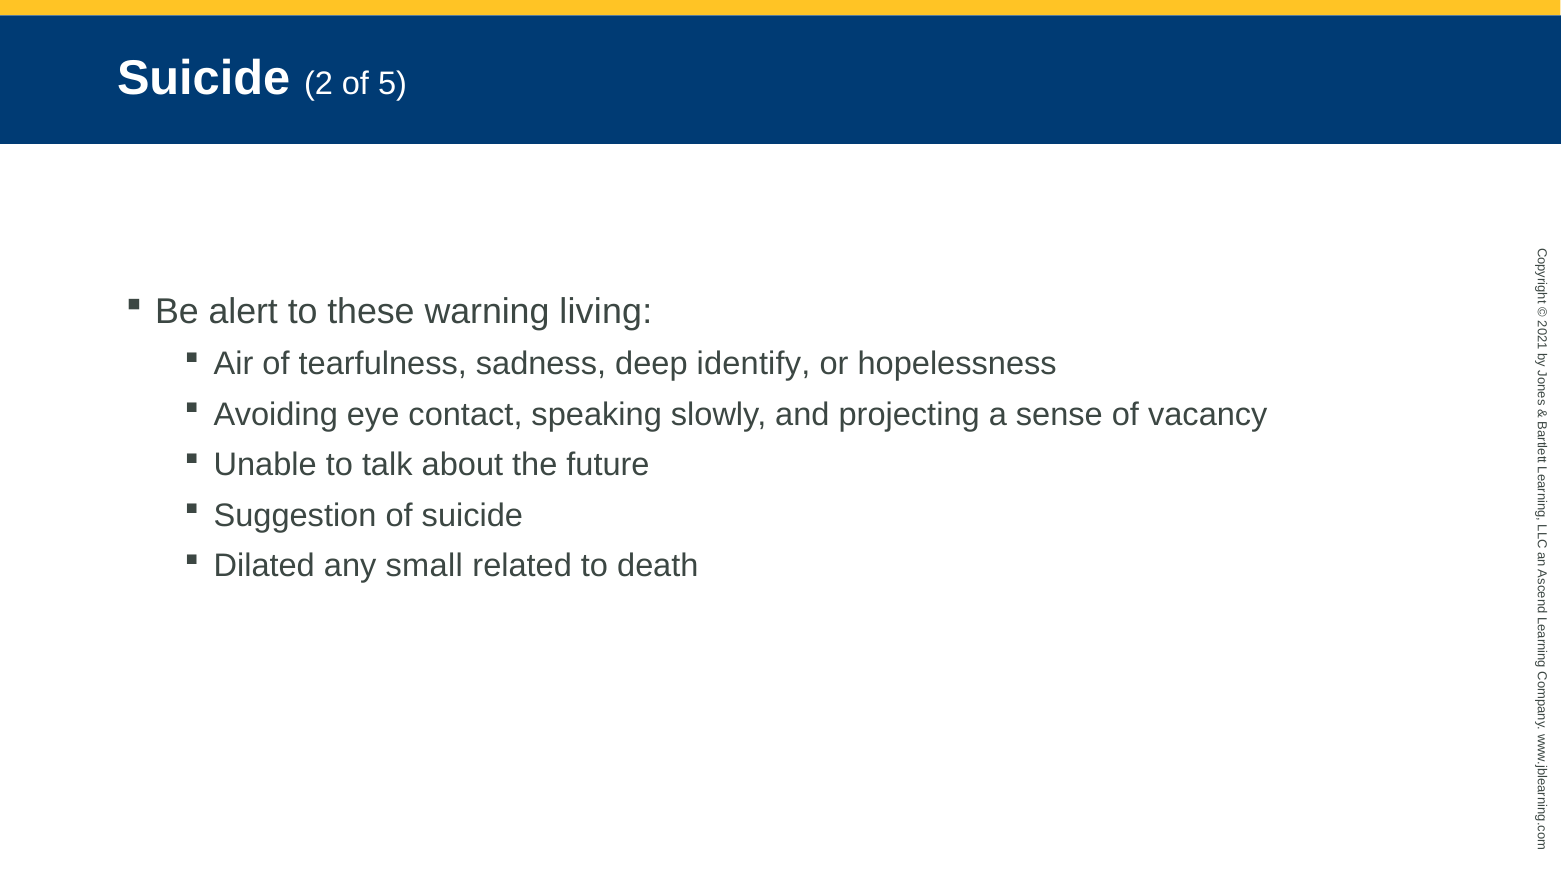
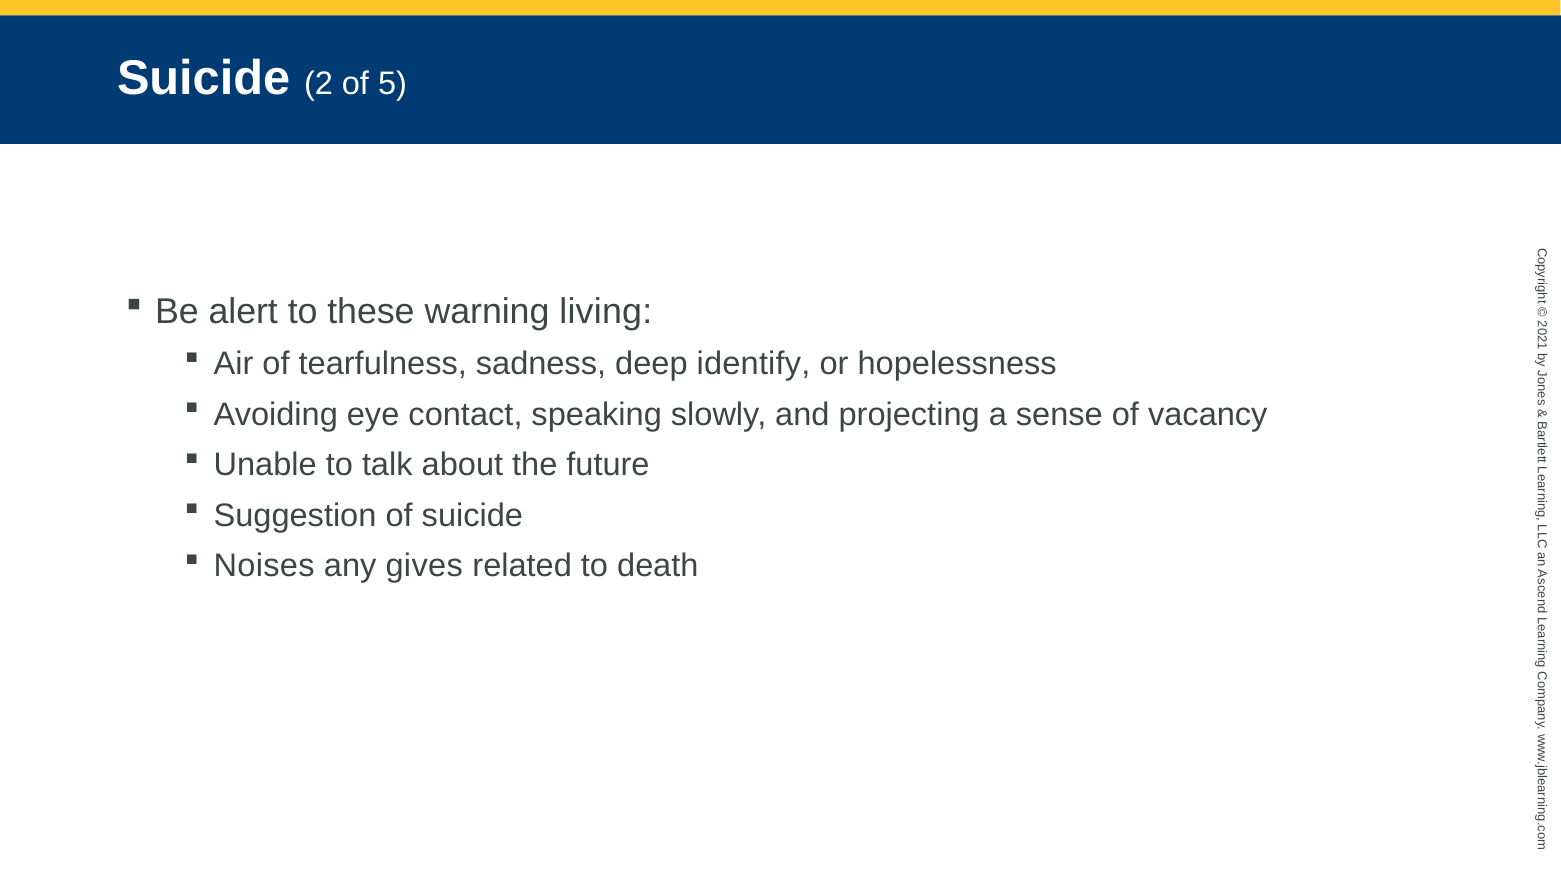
Dilated: Dilated -> Noises (264, 566)
small: small -> gives (424, 566)
